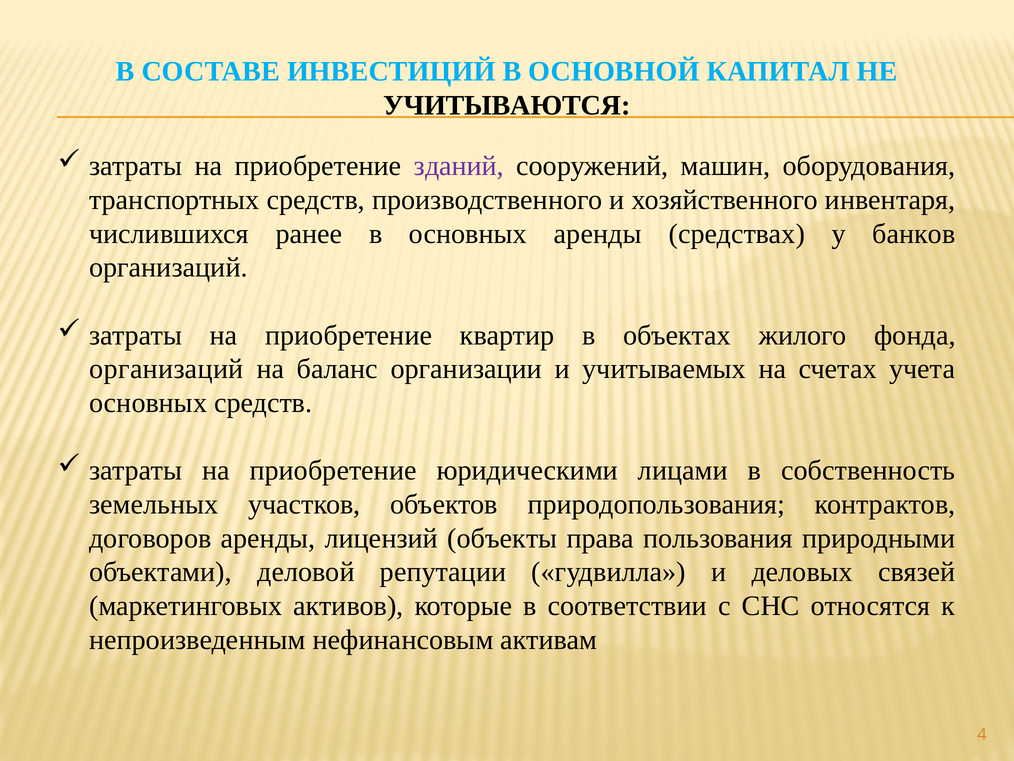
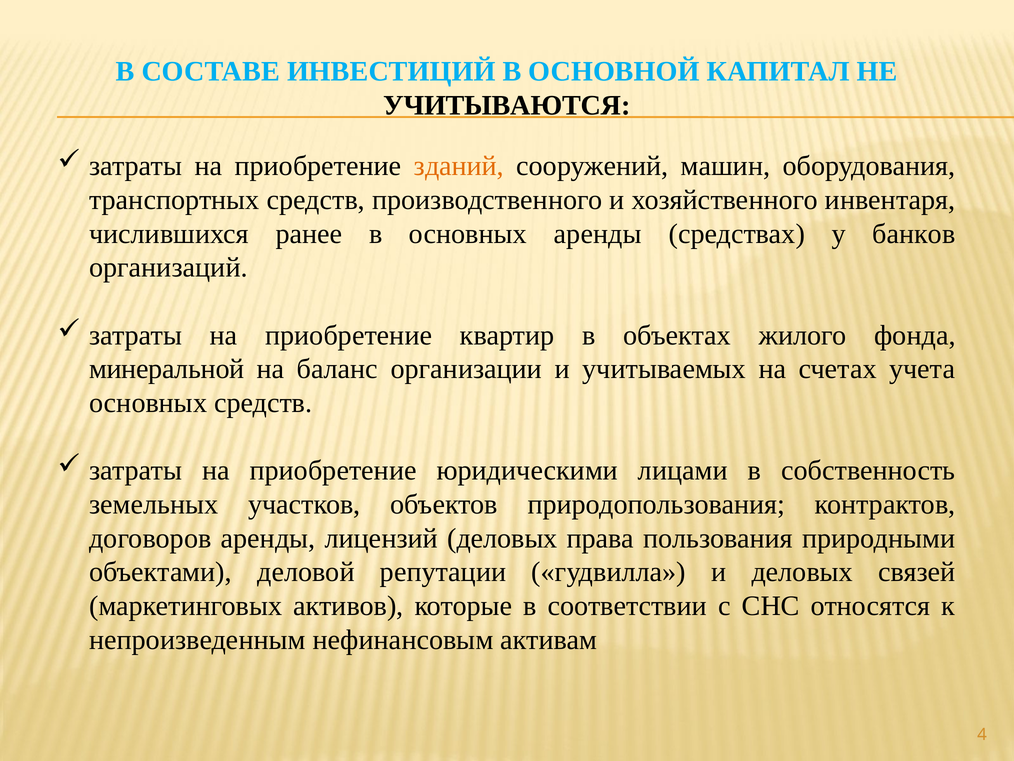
зданий colour: purple -> orange (459, 166)
организаций: организаций -> минеральной (167, 369)
лицензий объекты: объекты -> деловых (502, 538)
